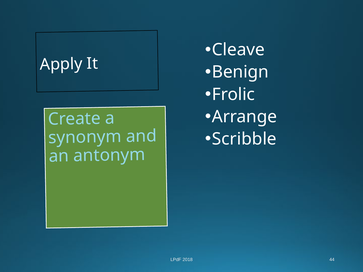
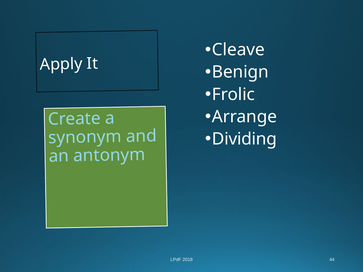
Scribble: Scribble -> Dividing (244, 139)
